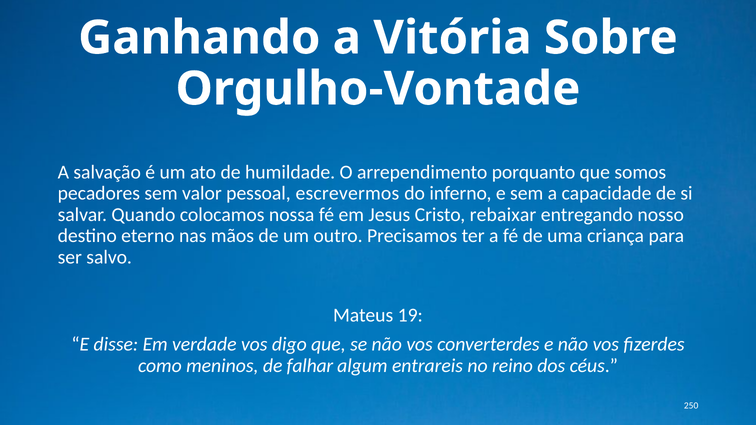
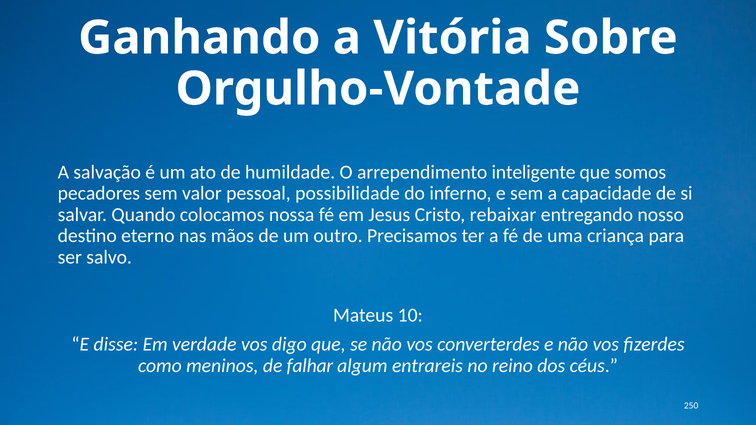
porquanto: porquanto -> inteligente (534, 172)
escrevermos: escrevermos -> possibilidade (348, 194)
19: 19 -> 10 (410, 316)
